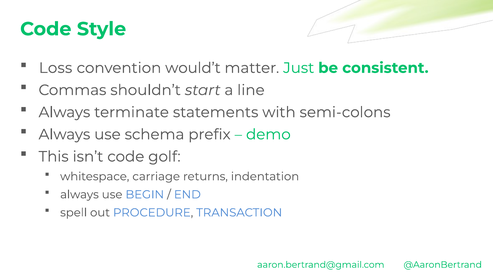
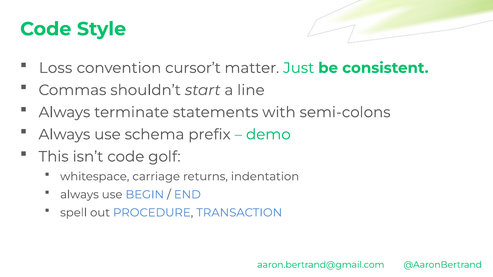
would’t: would’t -> cursor’t (193, 68)
